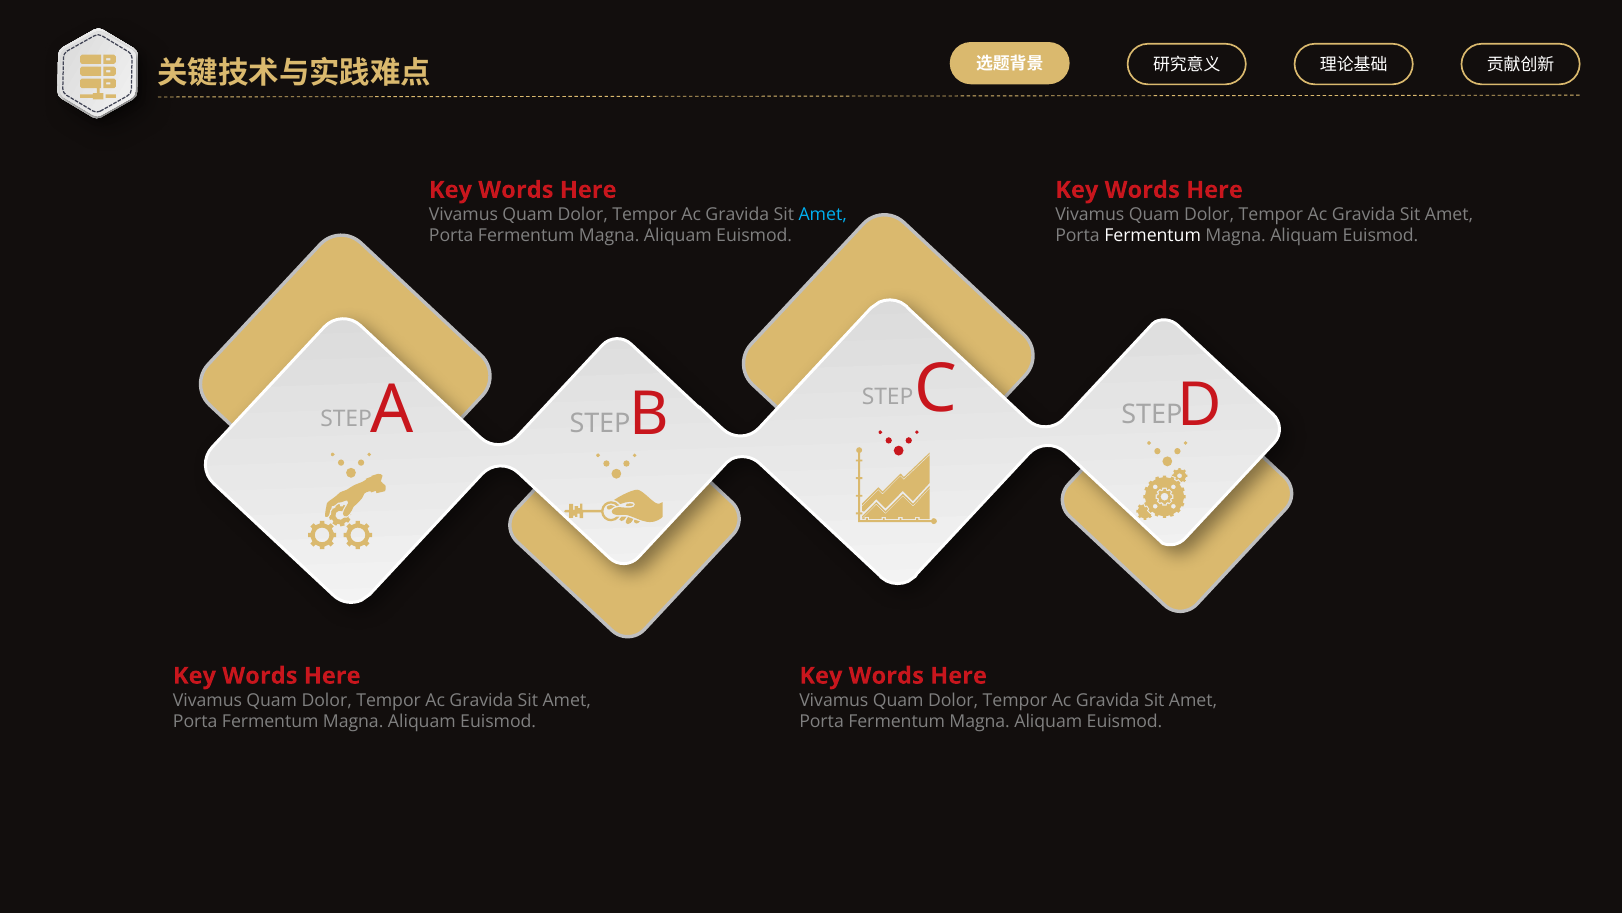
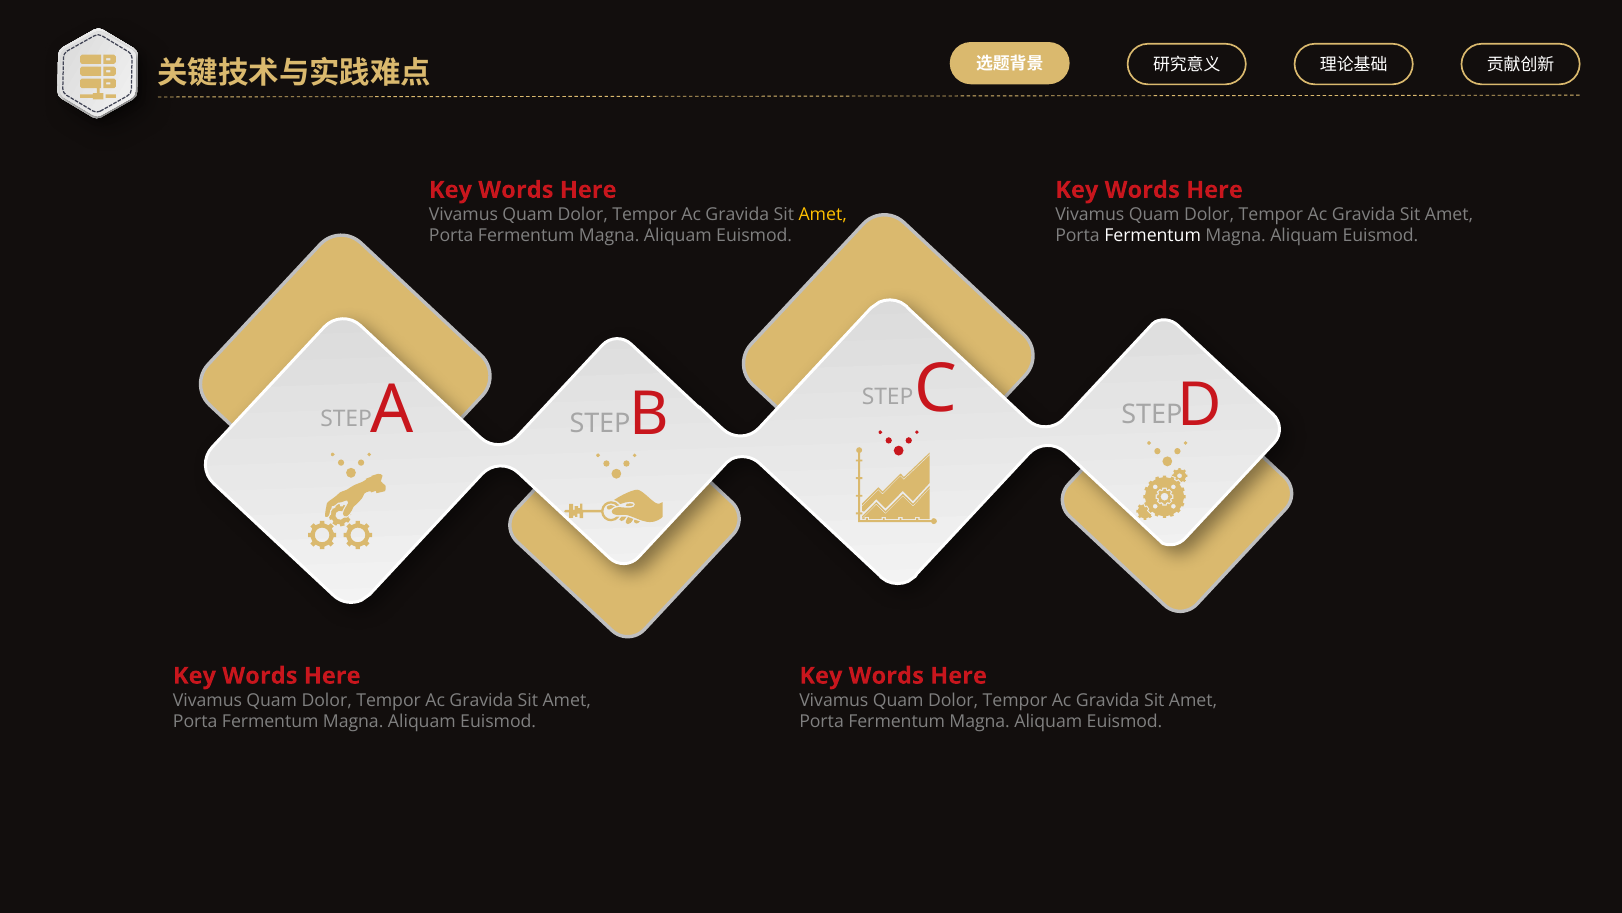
Amet colour: light blue -> yellow (823, 214)
